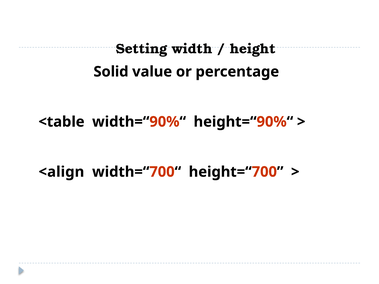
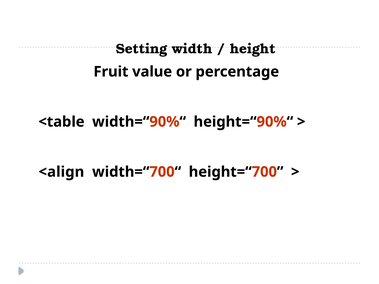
Solid: Solid -> Fruit (111, 72)
